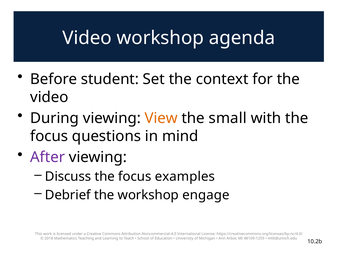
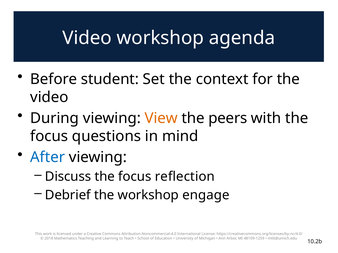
small: small -> peers (228, 118)
After colour: purple -> blue (48, 157)
examples: examples -> reflection (185, 177)
